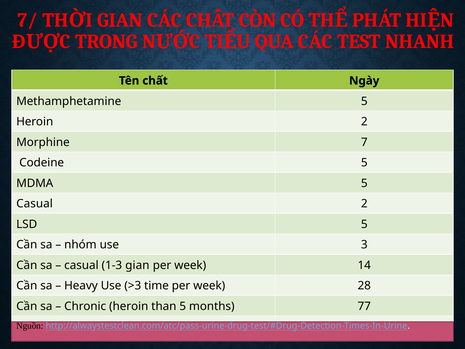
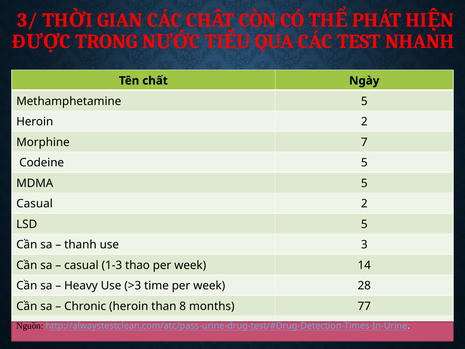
7/: 7/ -> 3/ (28, 20)
nhóm: nhóm -> thanh (80, 245)
1-3 gian: gian -> thao (138, 265)
than 5: 5 -> 8 (183, 306)
